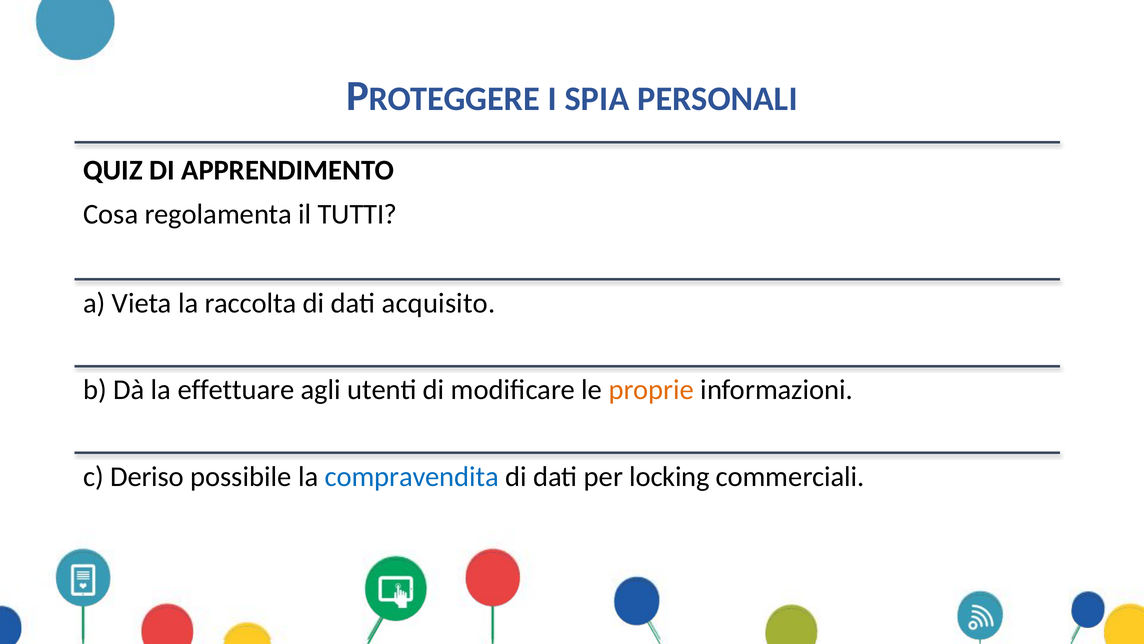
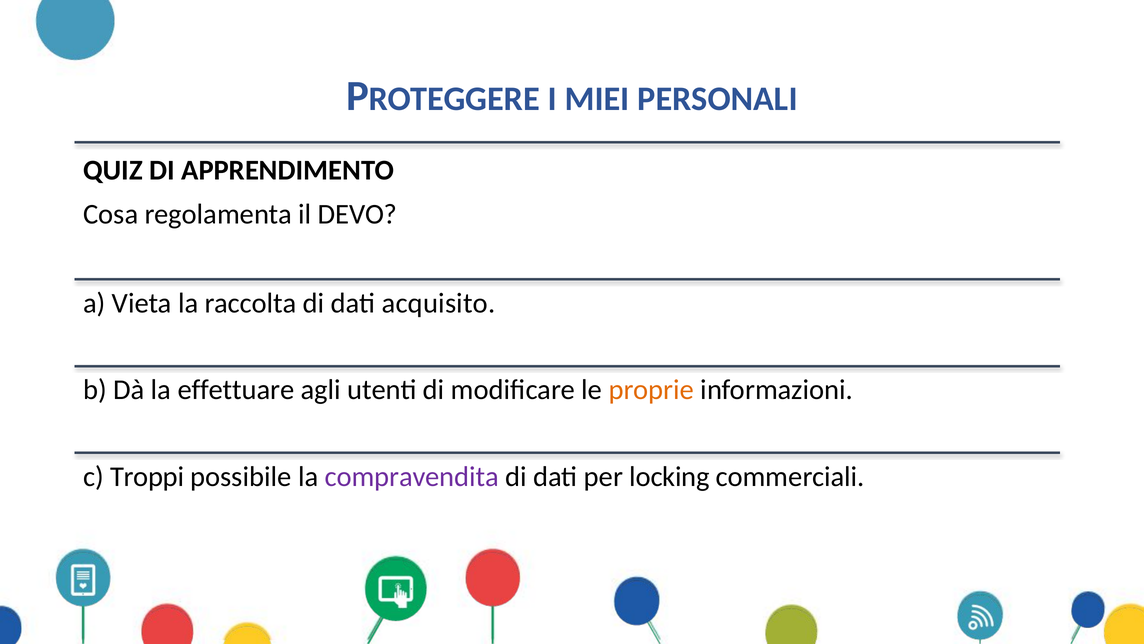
SPIA: SPIA -> MIEI (597, 99)
TUTTI: TUTTI -> DEVO (357, 214)
Deriso: Deriso -> Troppi (147, 476)
compravendita colour: blue -> purple (412, 476)
